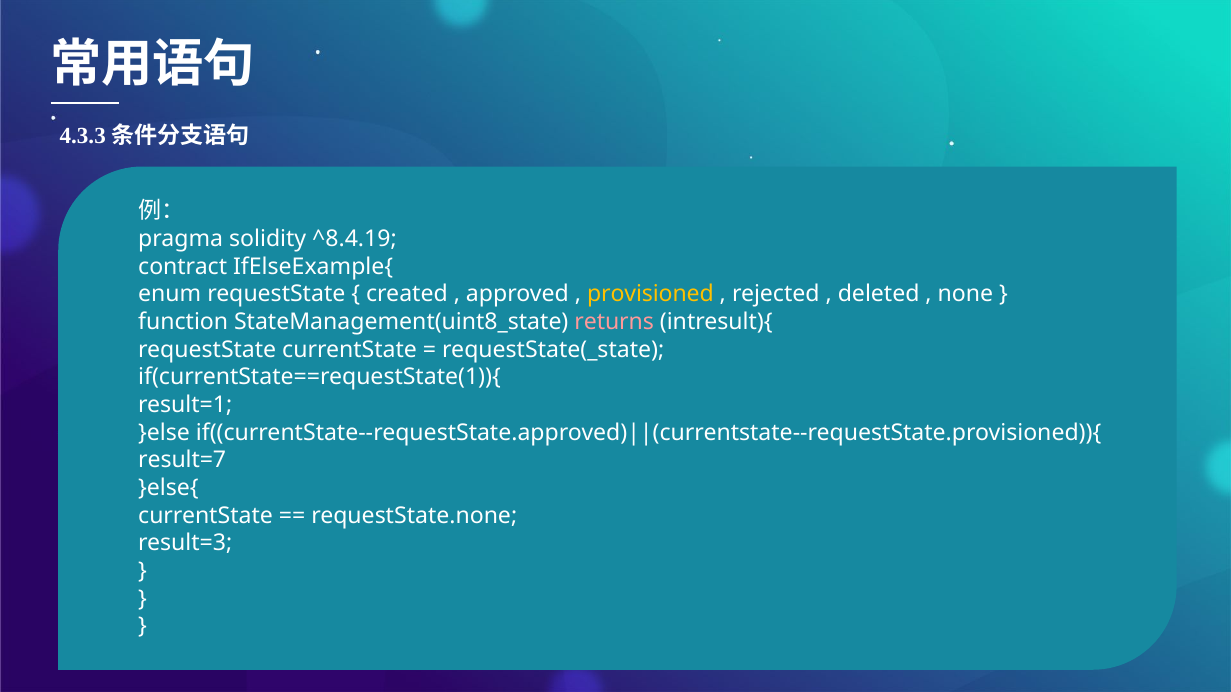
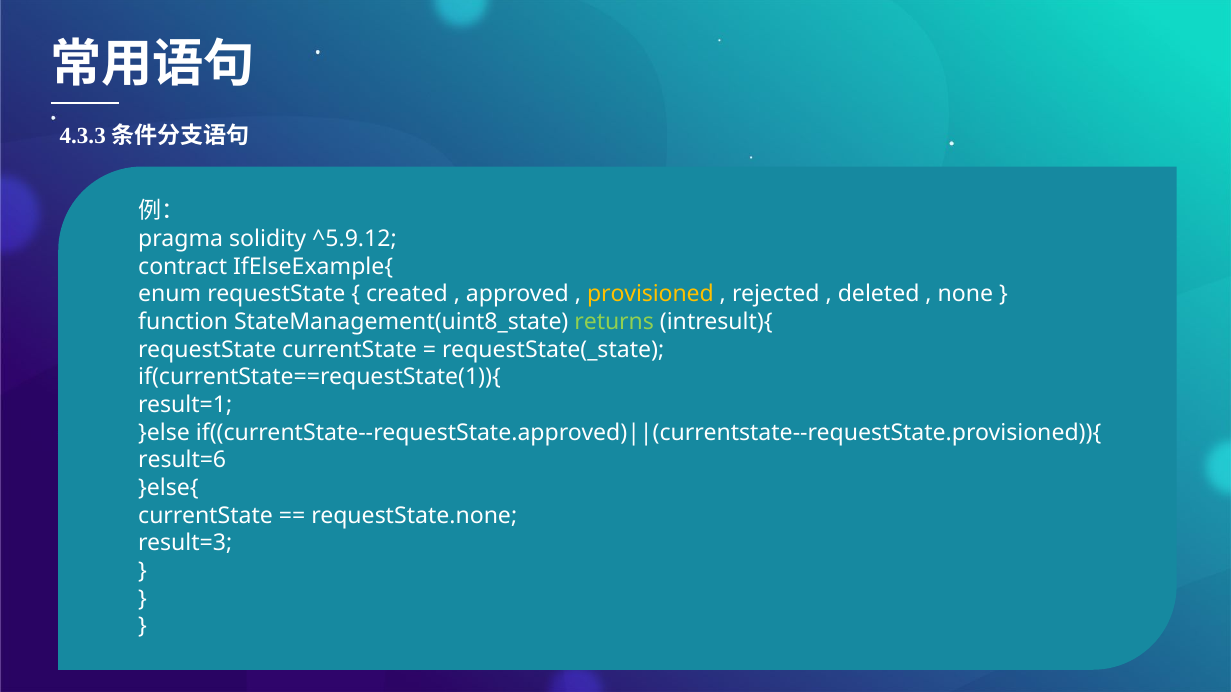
^8.4.19: ^8.4.19 -> ^5.9.12 (354, 239)
returns colour: pink -> light green (614, 322)
result=7: result=7 -> result=6 (182, 461)
